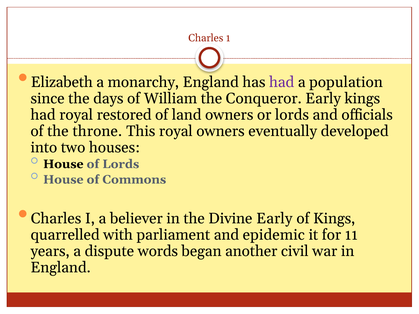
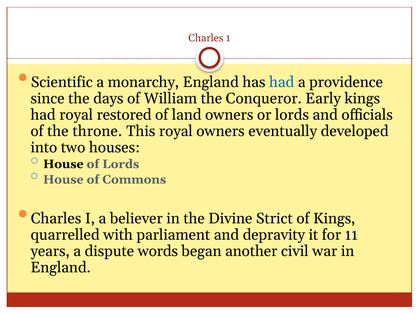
Elizabeth: Elizabeth -> Scientific (62, 82)
had colour: purple -> blue (282, 82)
population: population -> providence (346, 82)
Divine Early: Early -> Strict (274, 219)
epidemic: epidemic -> depravity (274, 235)
